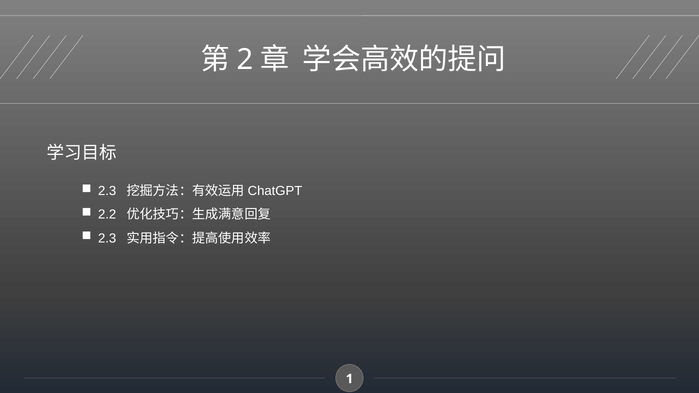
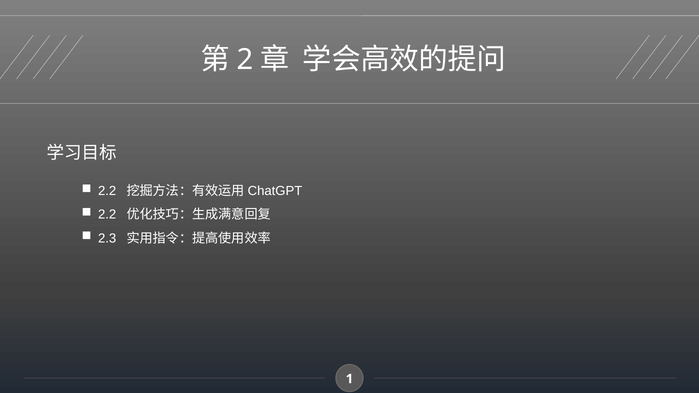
2.3: 2.3 -> 2.2 (107, 191)
